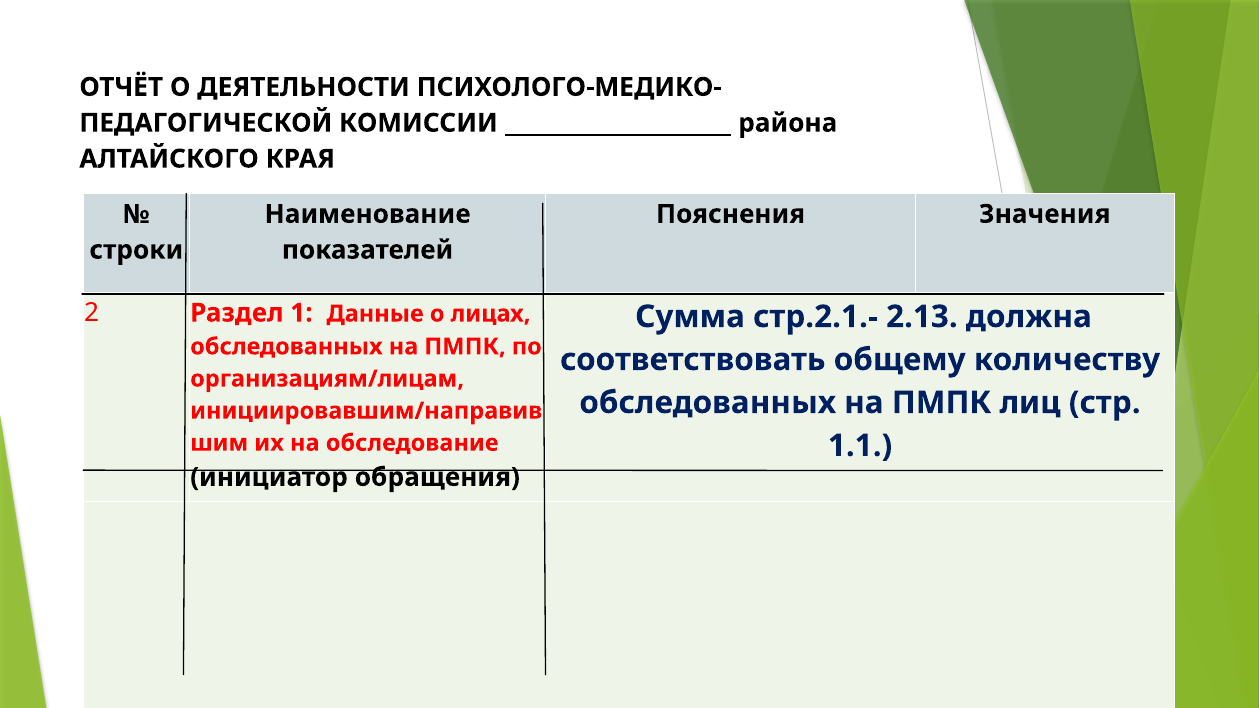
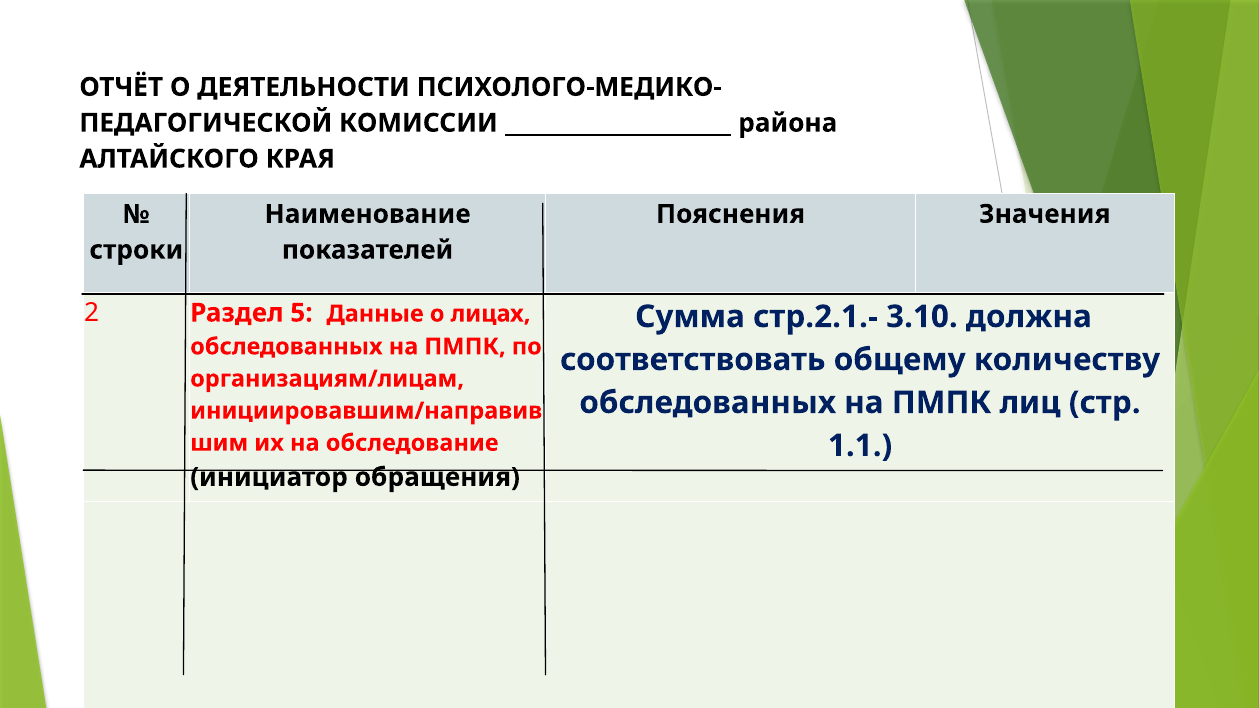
1: 1 -> 5 (301, 313)
2.13: 2.13 -> 3.10 (922, 317)
